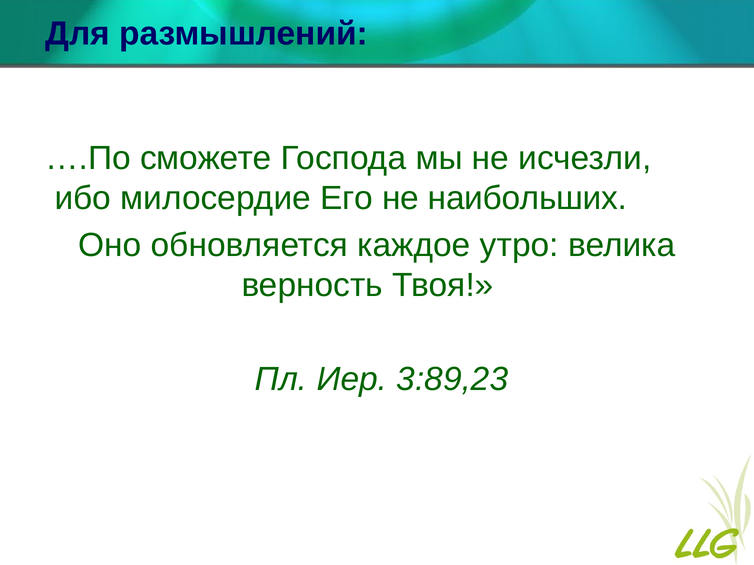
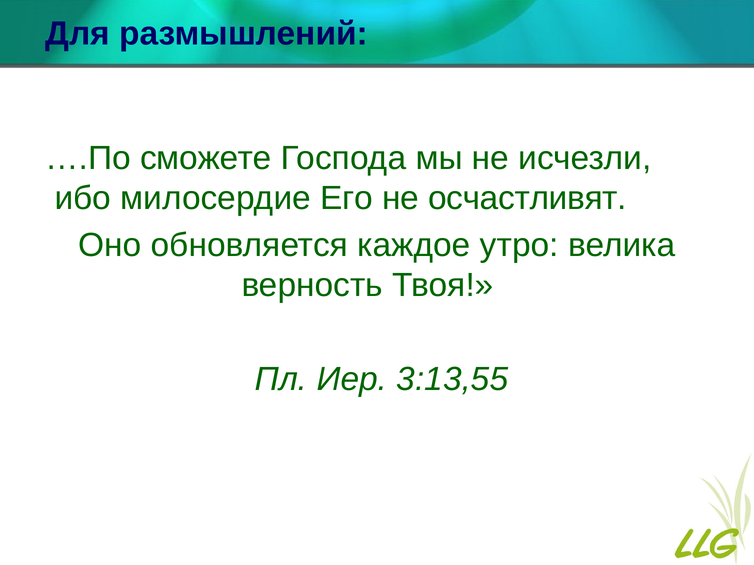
наибольших: наибольших -> осчастливят (527, 198)
3:89,23: 3:89,23 -> 3:13,55 (452, 379)
